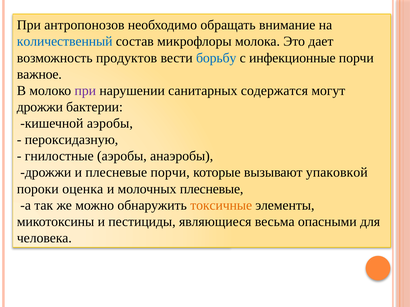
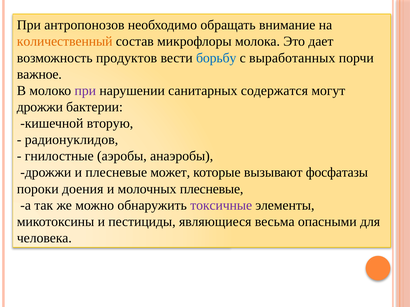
количественный colour: blue -> orange (65, 42)
инфекционные: инфекционные -> выработанных (292, 58)
кишечной аэробы: аэробы -> вторую (110, 124)
пероксидазную: пероксидазную -> радионуклидов (72, 140)
плесневые порчи: порчи -> может (170, 173)
упаковкой: упаковкой -> фосфатазы (337, 173)
оценка: оценка -> доения (83, 189)
токсичные colour: orange -> purple (221, 206)
